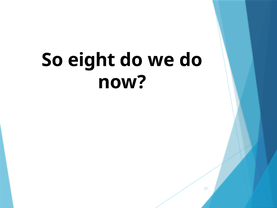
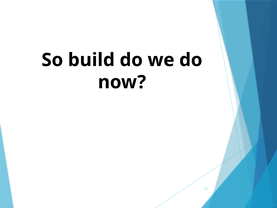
eight: eight -> build (91, 60)
